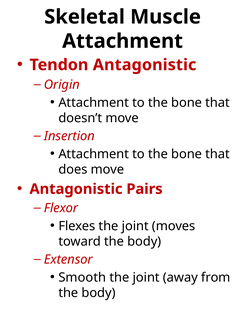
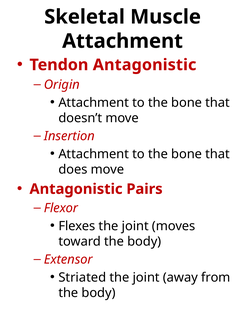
Smooth: Smooth -> Striated (82, 277)
